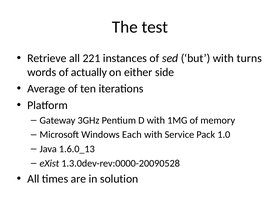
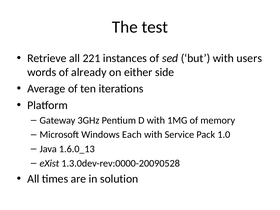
turns: turns -> users (249, 58)
actually: actually -> already (89, 72)
